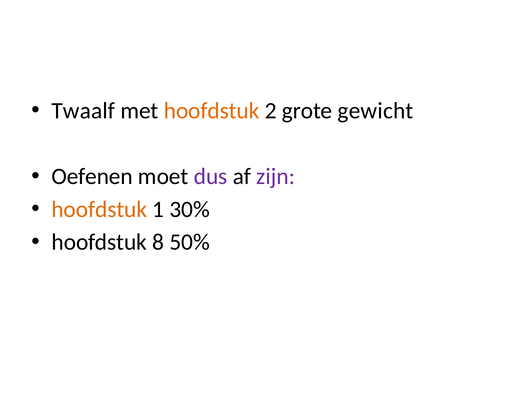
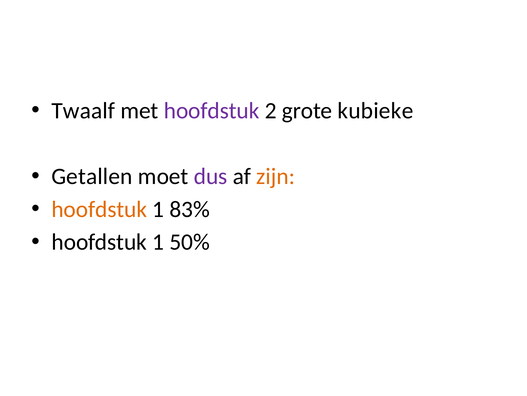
hoofdstuk colour: orange -> purple (212, 111)
gewicht: gewicht -> kubieke (375, 111)
Oefenen: Oefenen -> Getallen (92, 176)
zijn colour: purple -> orange (276, 176)
30%: 30% -> 83% (190, 209)
8: 8 -> 1 (158, 242)
